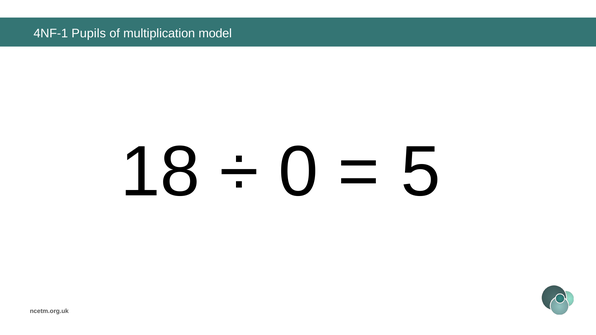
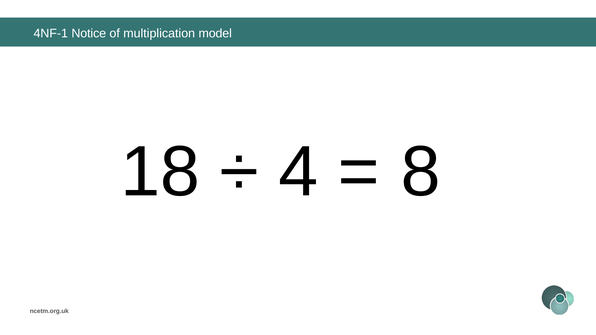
Pupils: Pupils -> Notice (89, 33)
0: 0 -> 4 (298, 172)
5: 5 -> 8 (421, 172)
